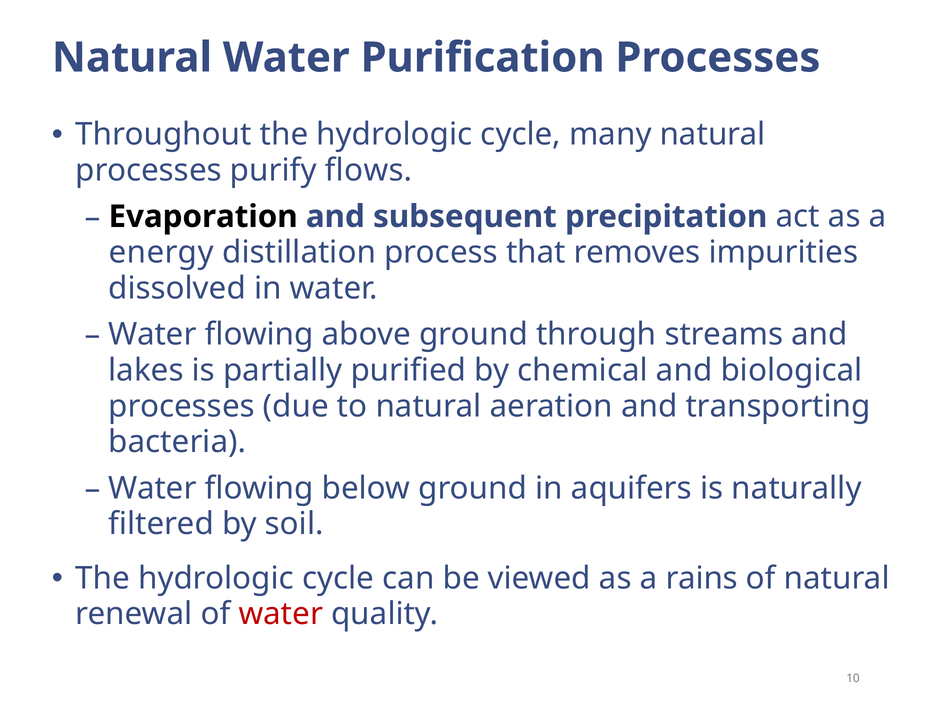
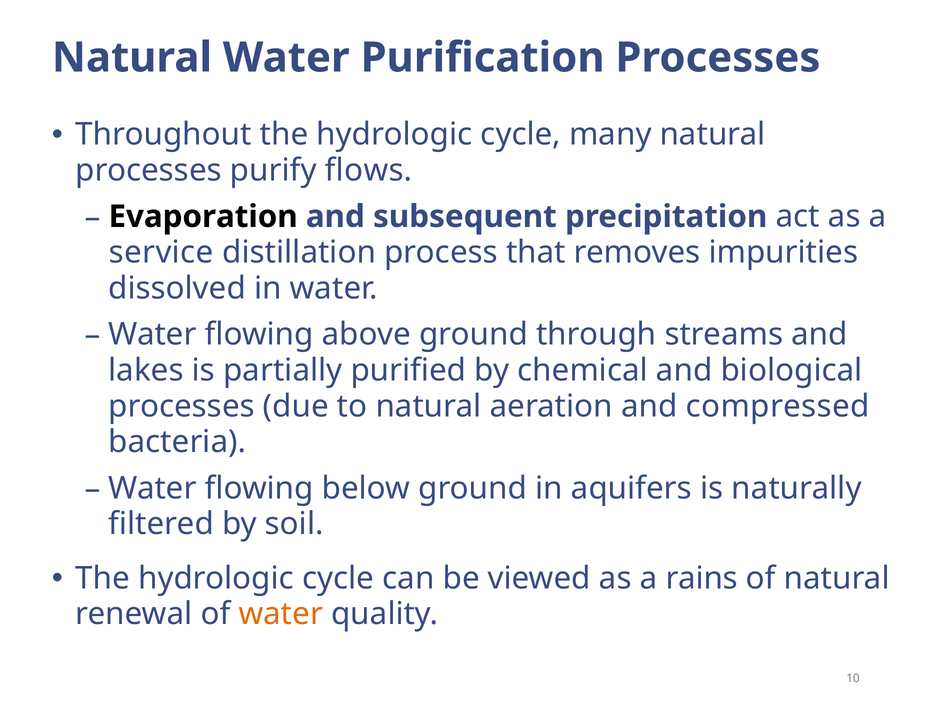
energy: energy -> service (161, 253)
transporting: transporting -> compressed (778, 406)
water colour: red -> orange (281, 614)
